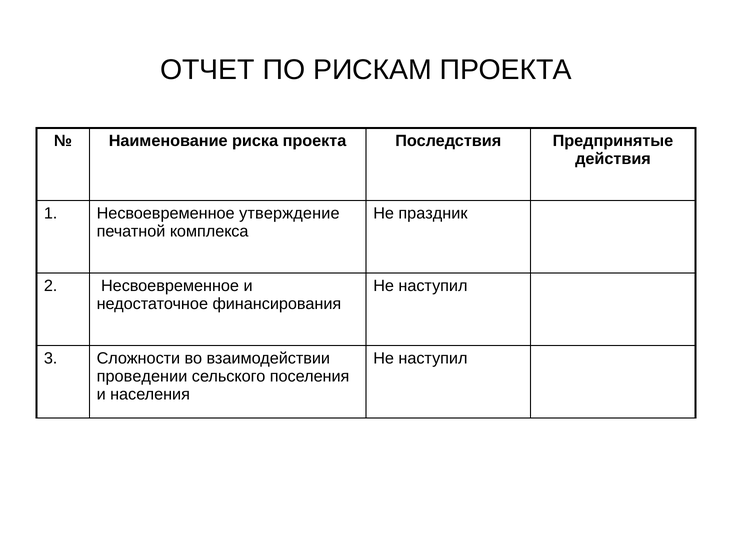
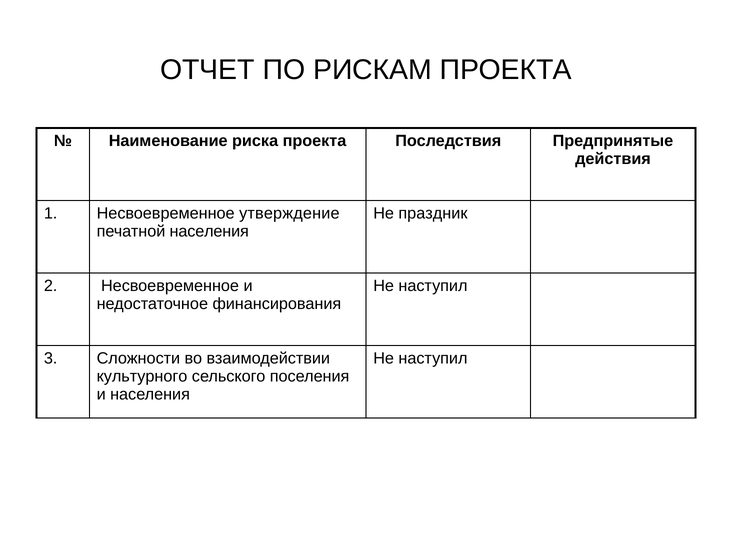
печатной комплекса: комплекса -> населения (209, 232)
проведении: проведении -> культурного (142, 376)
